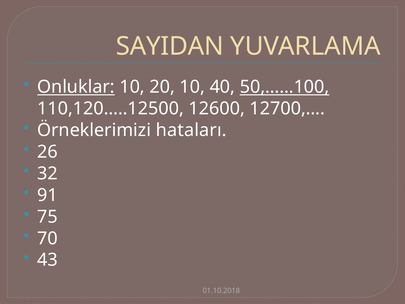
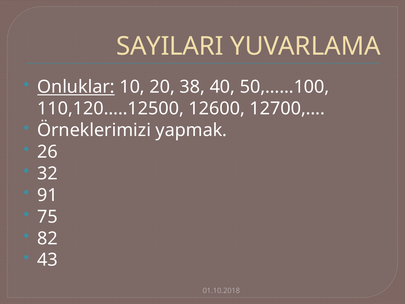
SAYIDAN: SAYIDAN -> SAYILARI (170, 46)
20 10: 10 -> 38 (192, 87)
50,……100 underline: present -> none (285, 87)
hataları: hataları -> yapmak (191, 130)
70: 70 -> 82 (47, 238)
